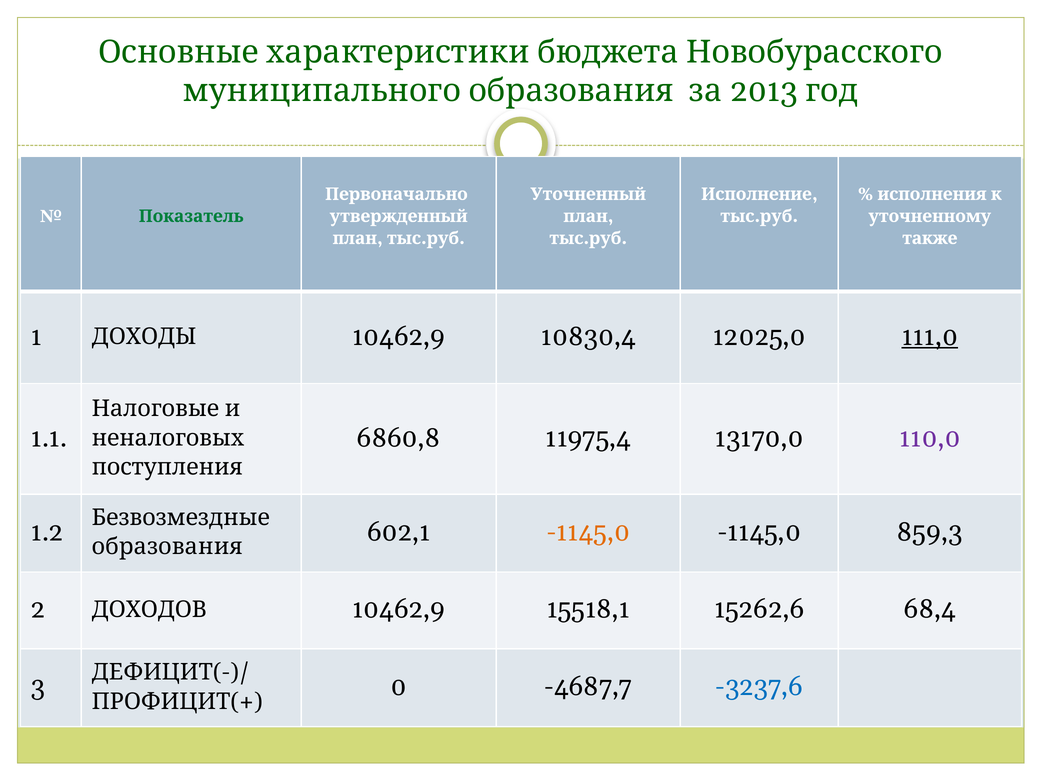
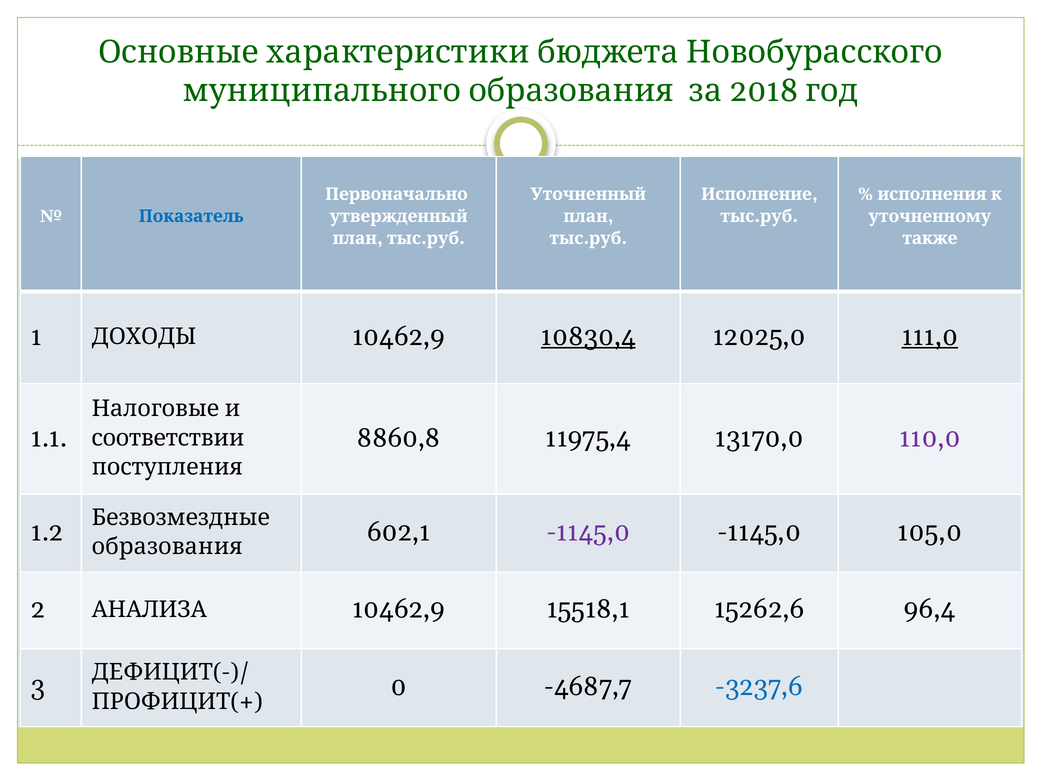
2013: 2013 -> 2018 (764, 91)
Показатель colour: green -> blue (191, 216)
10830,4 underline: none -> present (588, 337)
6860,8: 6860,8 -> 8860,8 (399, 438)
неналоговых: неналоговых -> соответствии (168, 438)
-1145,0 colour: orange -> purple (588, 532)
859,3: 859,3 -> 105,0 (930, 532)
ДОХОДОВ: ДОХОДОВ -> АНАЛИЗА (149, 610)
68,4: 68,4 -> 96,4 (930, 610)
